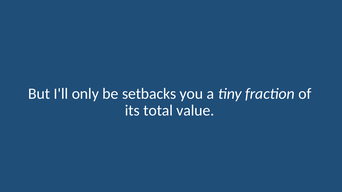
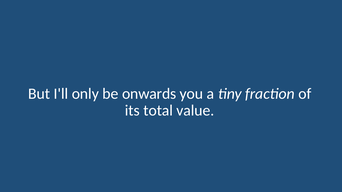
setbacks: setbacks -> onwards (149, 94)
